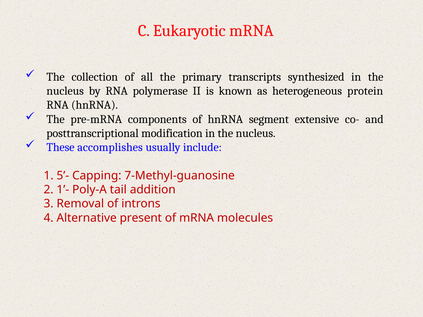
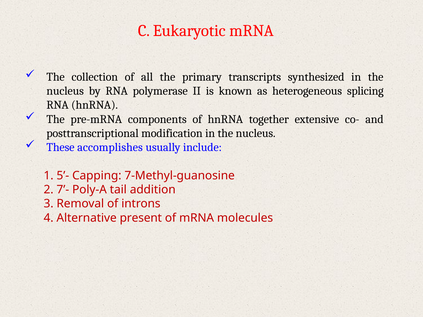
protein: protein -> splicing (365, 91)
segment: segment -> together (269, 119)
1’-: 1’- -> 7’- (63, 190)
